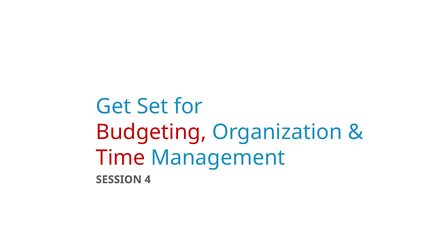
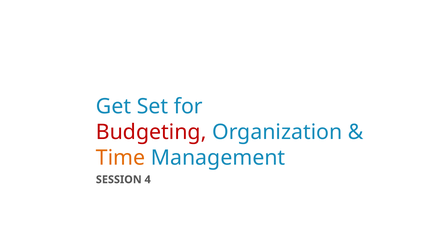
Time colour: red -> orange (121, 158)
